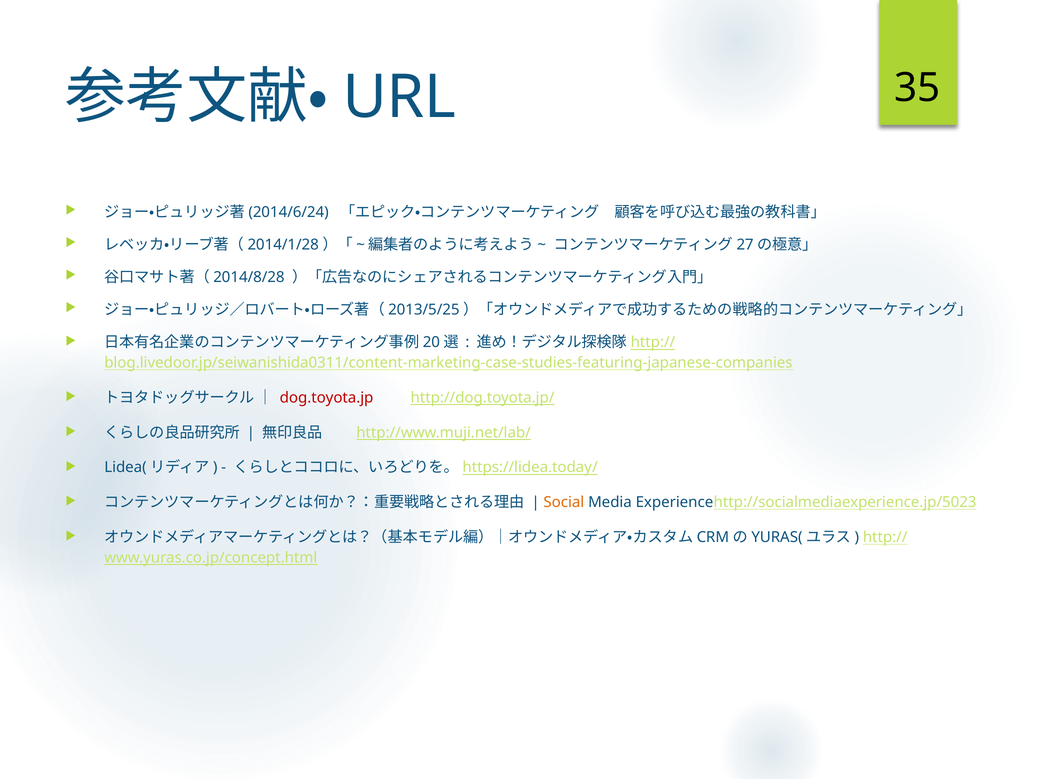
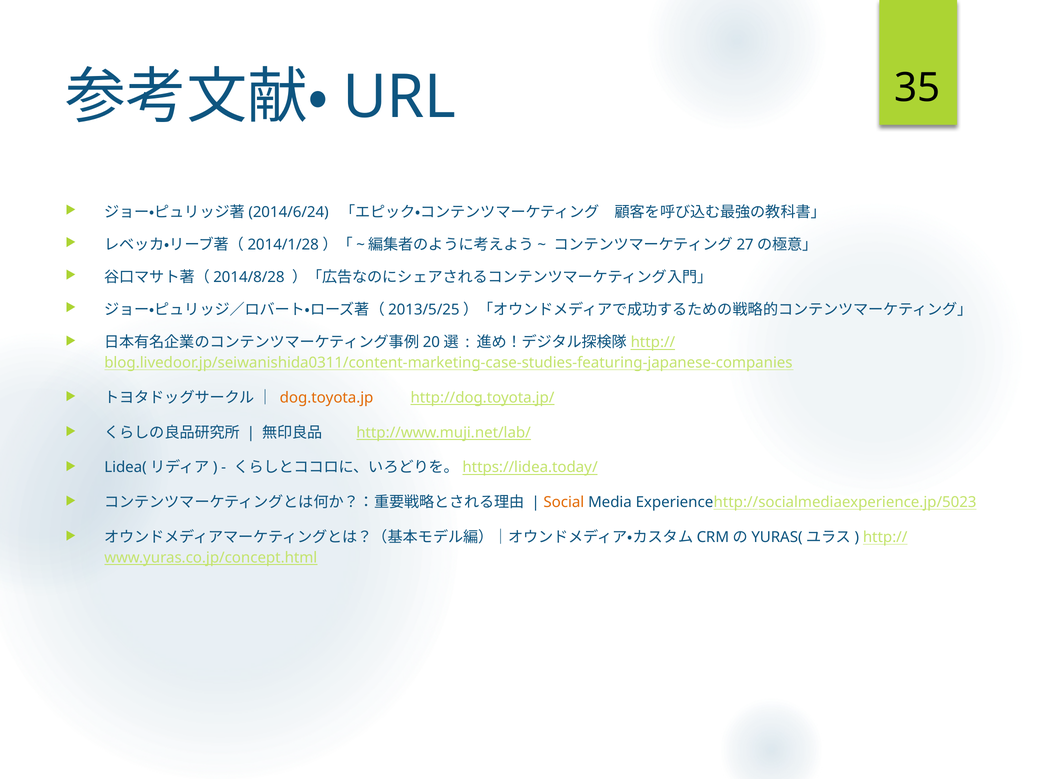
dog.toyota.jp colour: red -> orange (327, 397)
